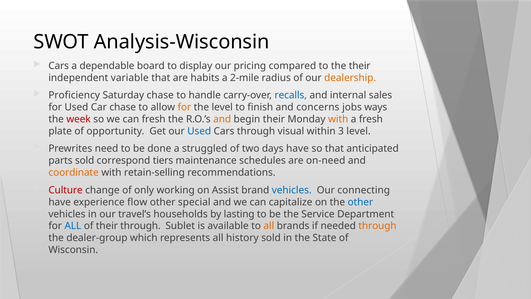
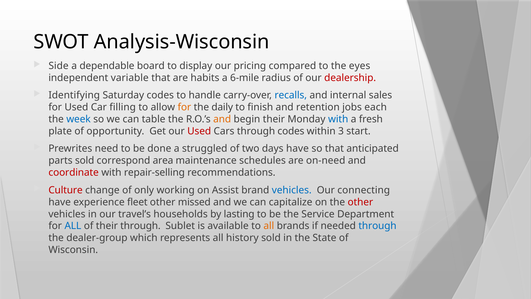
Cars: Cars -> Side (59, 66)
the their: their -> eyes (360, 66)
2-mile: 2-mile -> 6-mile (245, 78)
dealership colour: orange -> red (350, 78)
Proficiency: Proficiency -> Identifying (74, 95)
Saturday chase: chase -> codes (160, 95)
Car chase: chase -> filling (123, 107)
the level: level -> daily (222, 107)
concerns: concerns -> retention (318, 107)
ways: ways -> each (376, 107)
week colour: red -> blue (79, 119)
can fresh: fresh -> table (154, 119)
with colour: orange -> blue (338, 119)
Used colour: blue -> red (199, 131)
through visual: visual -> codes (291, 131)
3 level: level -> start (359, 131)
tiers: tiers -> area (163, 160)
coordinate colour: orange -> red (74, 172)
retain-selling: retain-selling -> repair-selling (154, 172)
flow: flow -> fleet (137, 202)
special: special -> missed (194, 202)
other colour: blue -> red (360, 202)
through colour: orange -> blue (377, 226)
